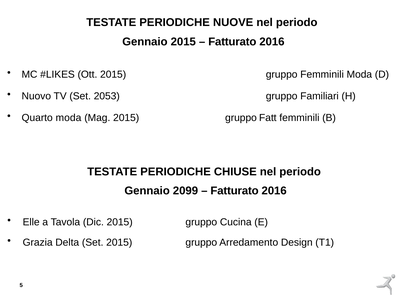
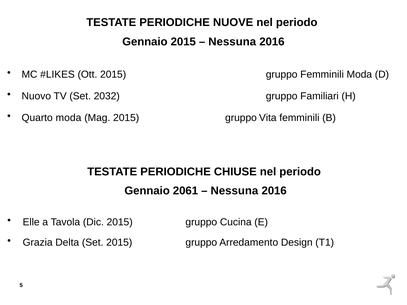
Fatturato: Fatturato -> Nessuna (232, 42)
2053: 2053 -> 2032 (107, 96)
Fatt: Fatt -> Vita (268, 118)
2099: 2099 -> 2061 (185, 191)
Fatturato: Fatturato -> Nessuna (234, 191)
